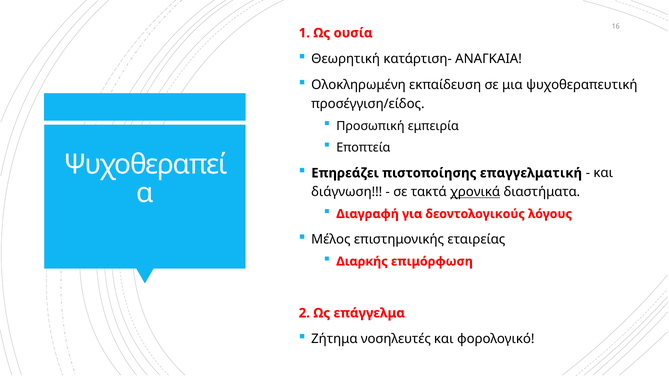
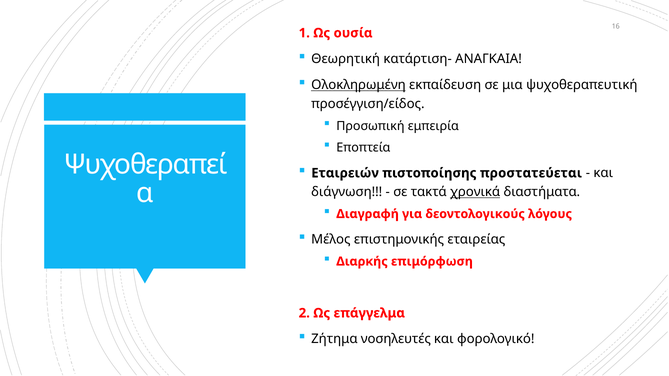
Ολοκληρωμένη underline: none -> present (358, 85)
Επηρεάζει: Επηρεάζει -> Εταιρειών (345, 173)
επαγγελματική: επαγγελματική -> προστατεύεται (531, 173)
